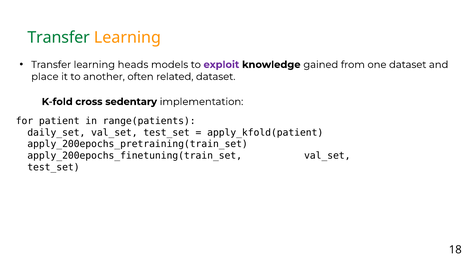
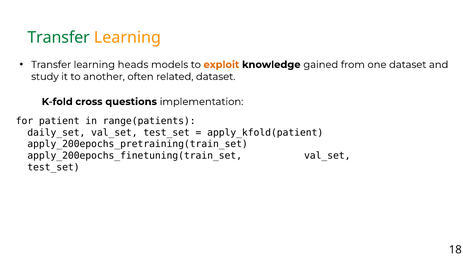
exploit colour: purple -> orange (221, 64)
place: place -> study (45, 76)
sedentary: sedentary -> questions (131, 101)
